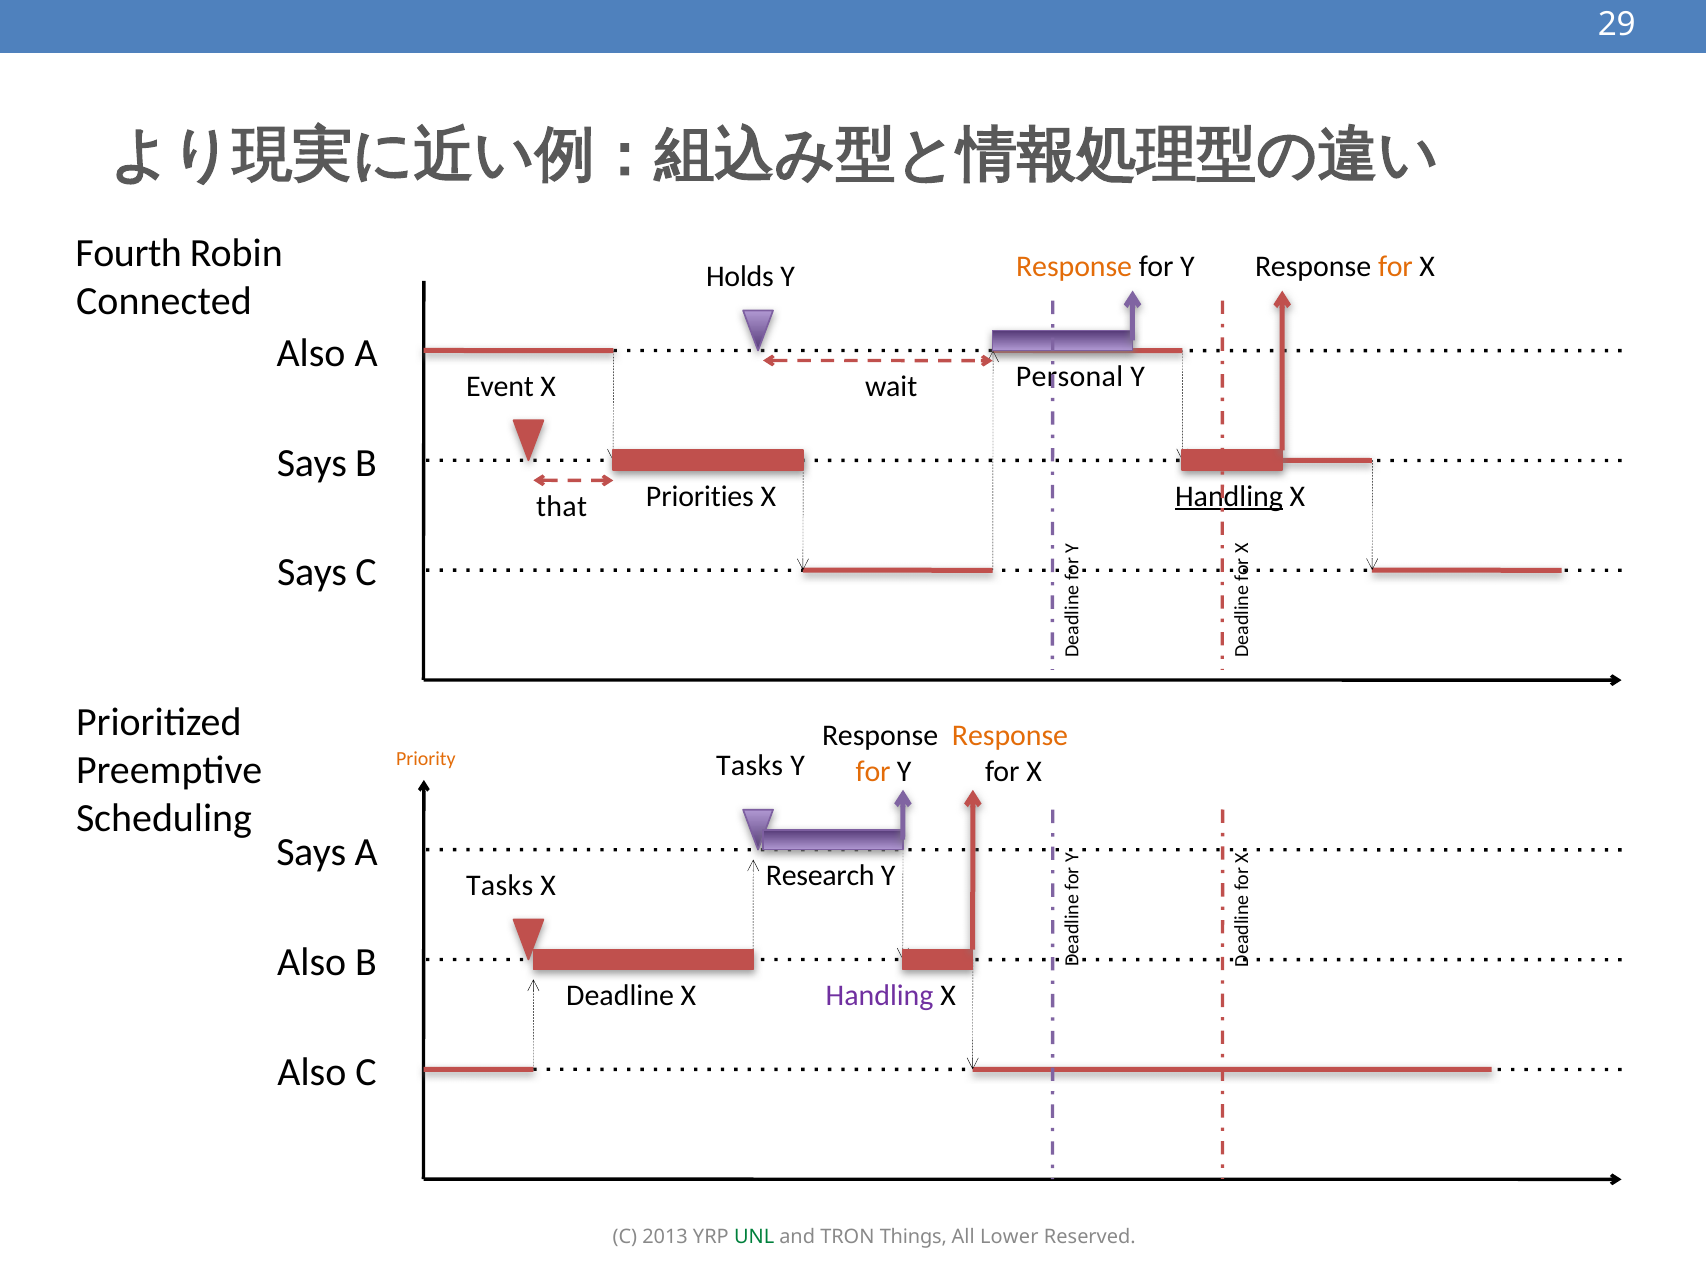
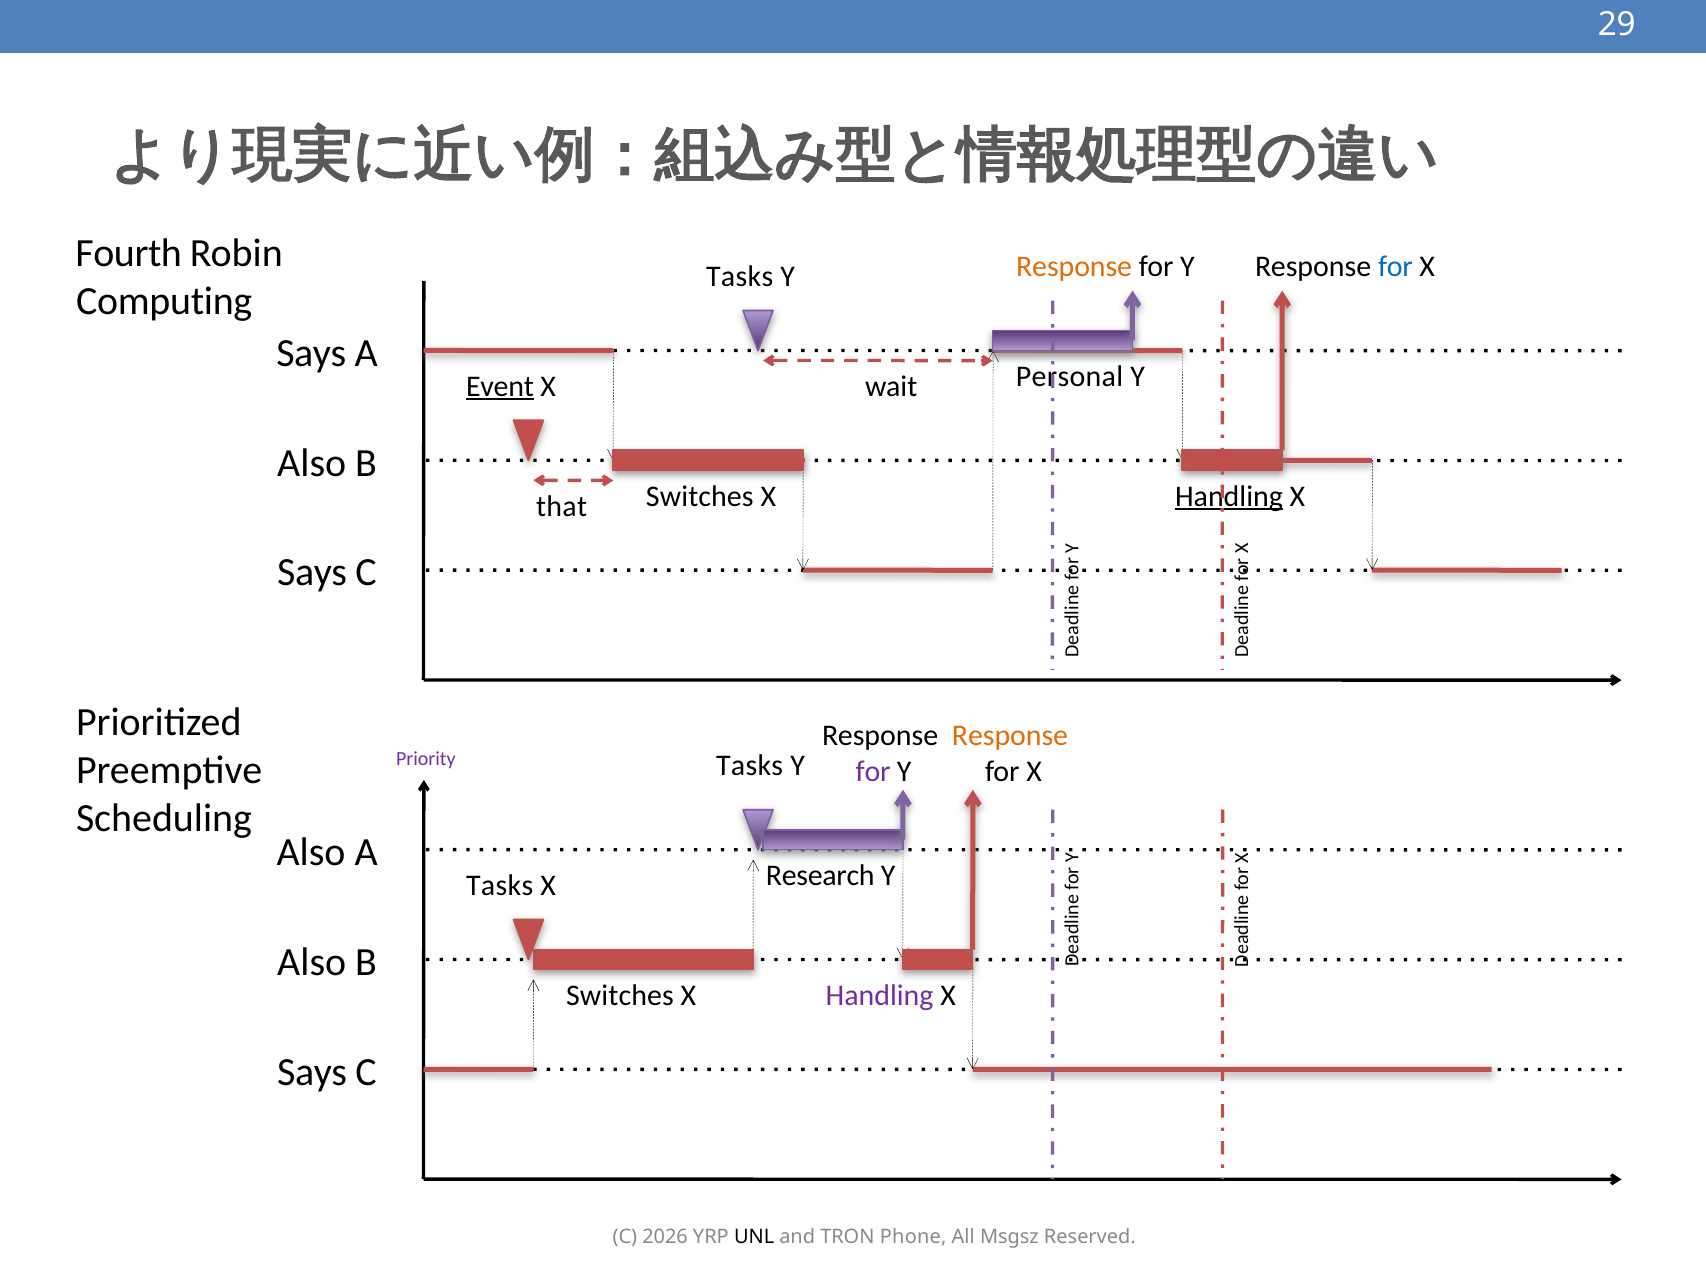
for colour: orange -> blue (1395, 267)
Holds: Holds -> Tasks (740, 277)
Connected: Connected -> Computing (164, 301)
Also: Also -> Says (311, 353)
Event underline: none -> present (500, 386)
Says: Says -> Also (312, 463)
Priorities: Priorities -> Switches (700, 496)
Priority colour: orange -> purple (426, 759)
for colour: orange -> purple (873, 772)
Says: Says -> Also (311, 852)
Deadline: Deadline -> Switches (620, 995)
Also: Also -> Says (312, 1072)
2013: 2013 -> 2026 (665, 1237)
UNL colour: green -> black (754, 1237)
Things: Things -> Phone (913, 1237)
Lower: Lower -> Msgsz (1009, 1237)
